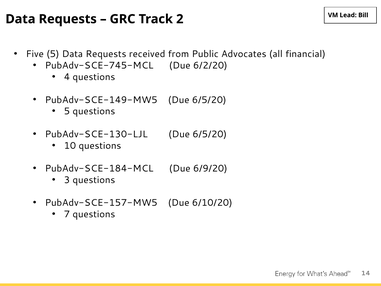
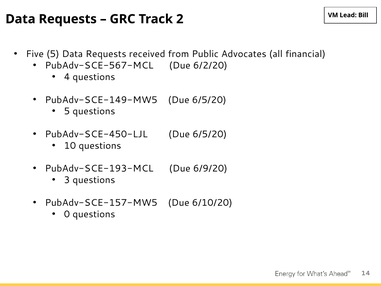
PubAdv-SCE-745-MCL: PubAdv-SCE-745-MCL -> PubAdv-SCE-567-MCL (99, 65)
PubAdv-SCE-130-LJL: PubAdv-SCE-130-LJL -> PubAdv-SCE-450-LJL (96, 134)
PubAdv-SCE-184-MCL: PubAdv-SCE-184-MCL -> PubAdv-SCE-193-MCL (99, 168)
7: 7 -> 0 (67, 214)
